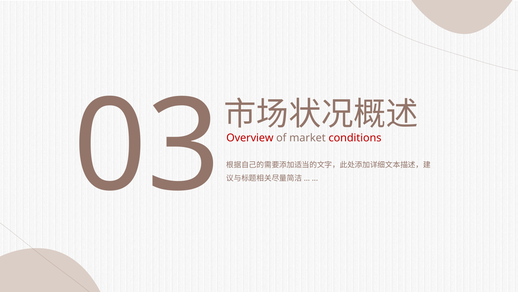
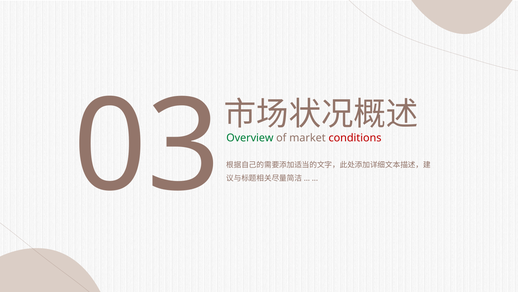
Overview colour: red -> green (250, 138)
